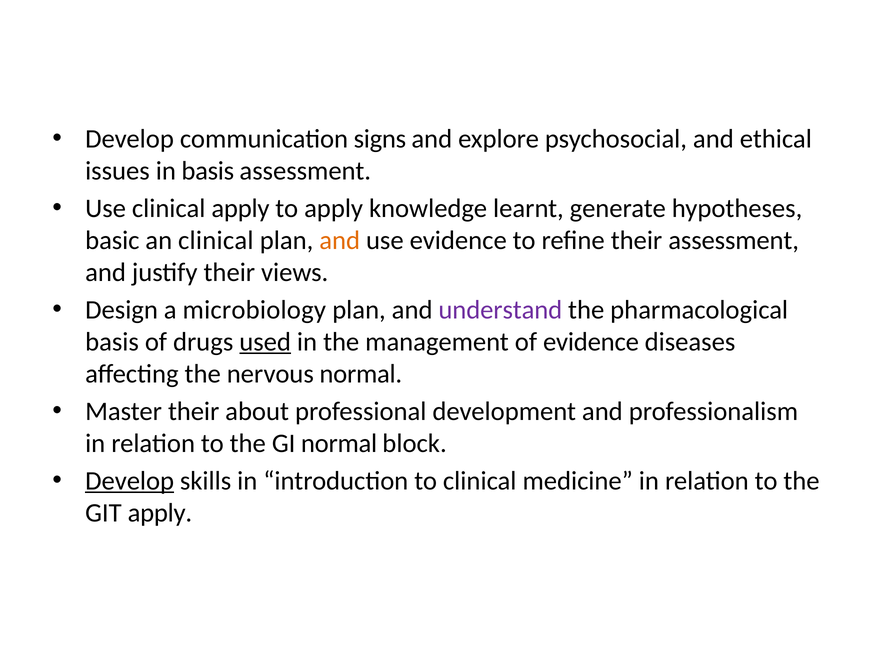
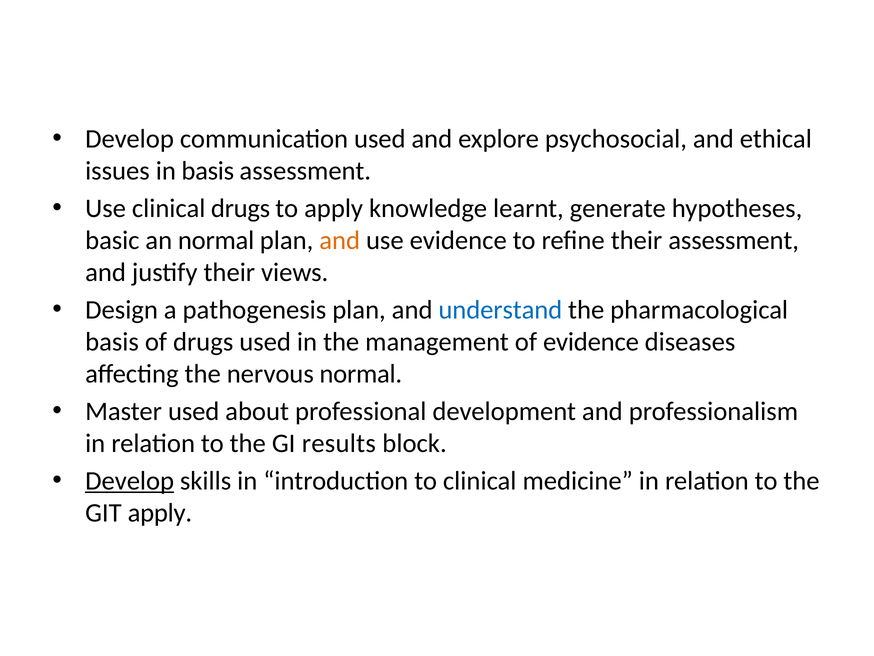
communication signs: signs -> used (380, 139)
clinical apply: apply -> drugs (241, 208)
an clinical: clinical -> normal (216, 240)
microbiology: microbiology -> pathogenesis (254, 310)
understand colour: purple -> blue (500, 310)
used underline: present -> none (265, 342)
Master their: their -> used (194, 411)
GI normal: normal -> results (339, 443)
